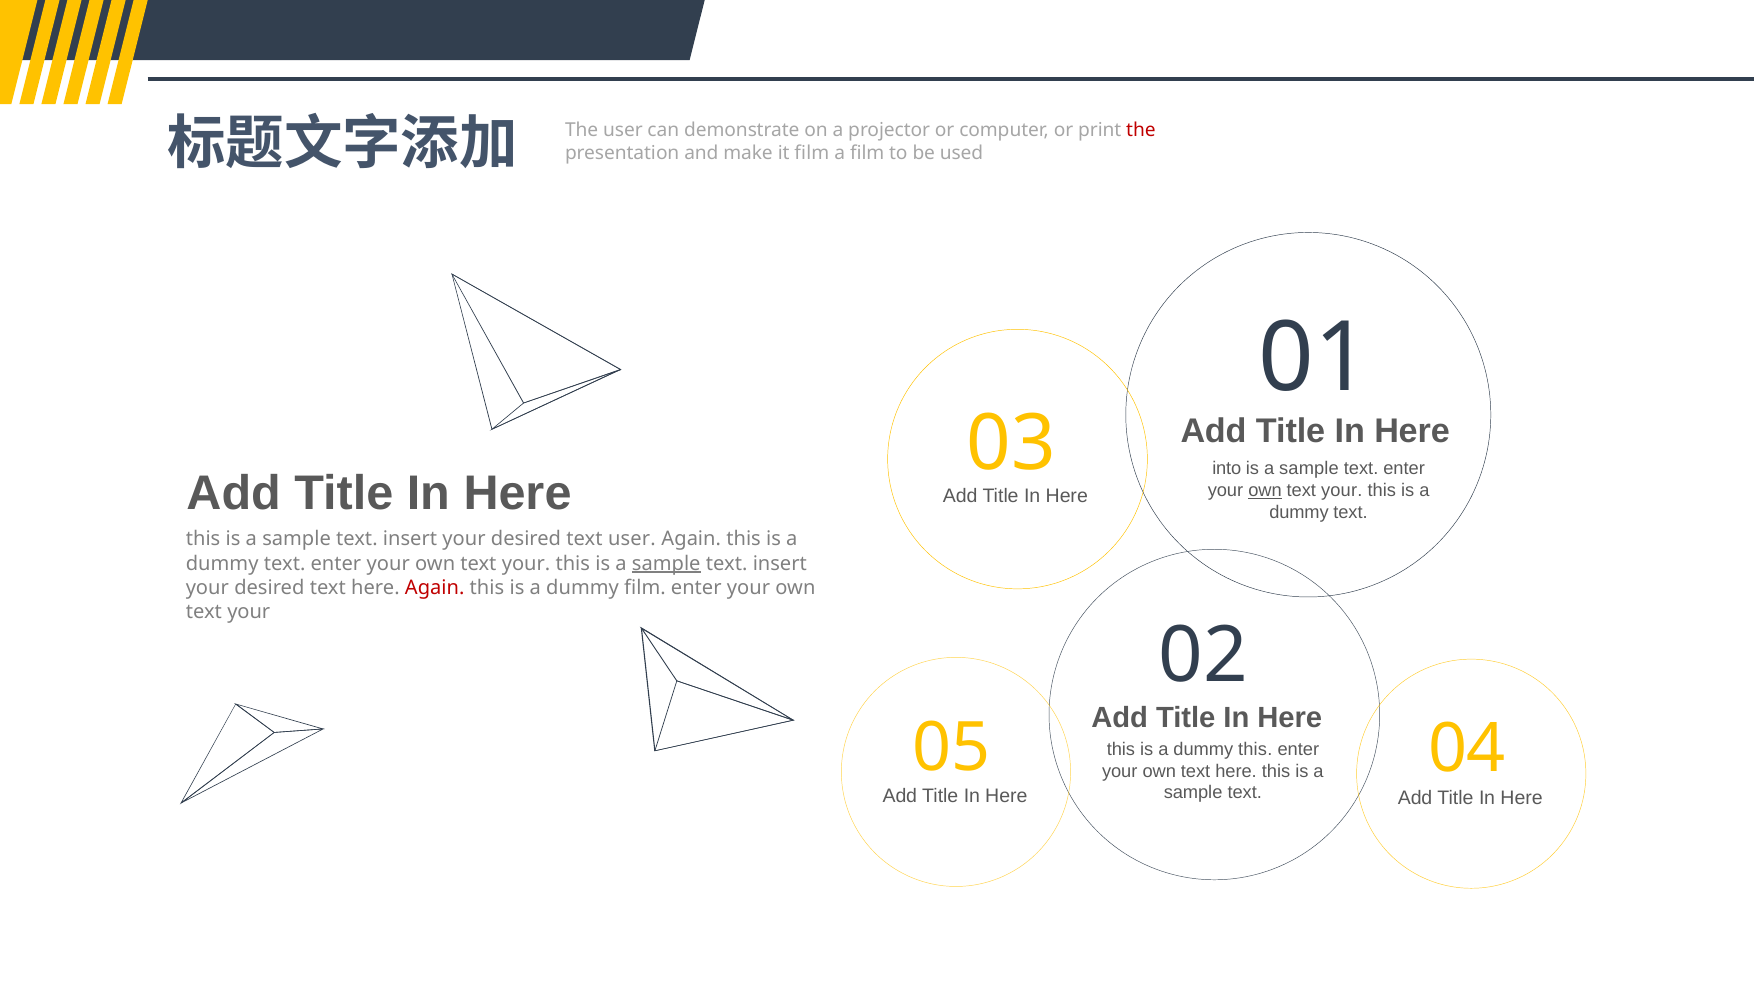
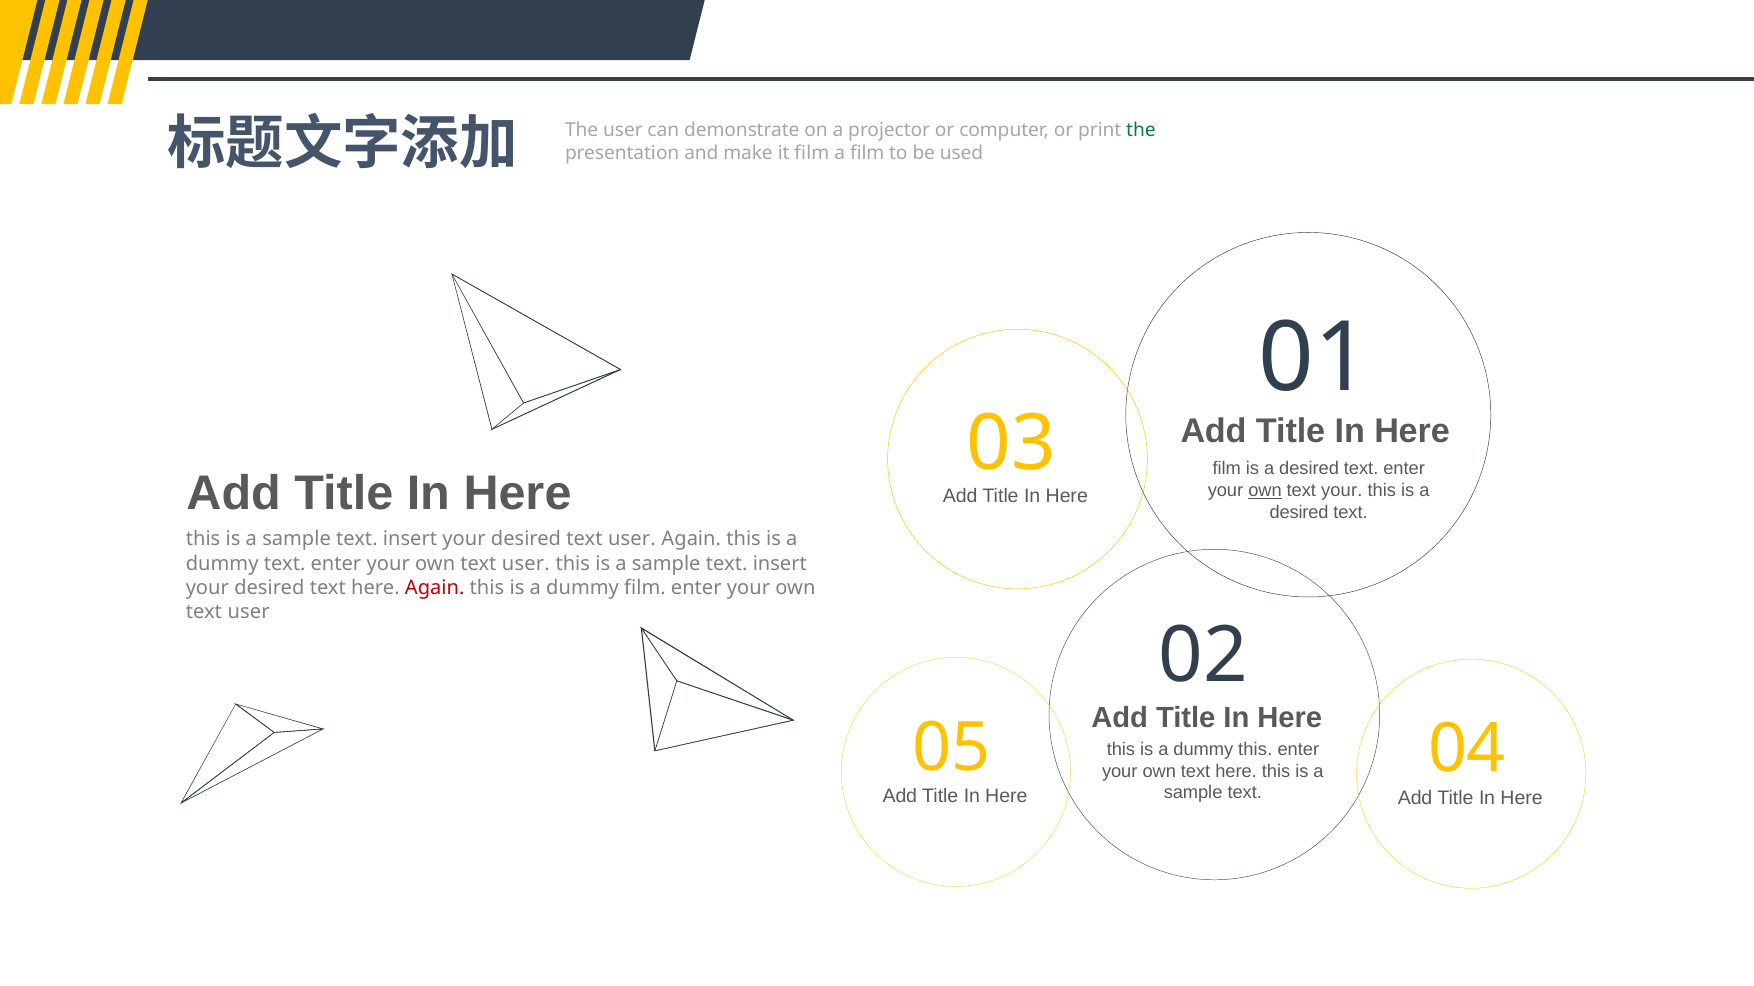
the colour: red -> green (1141, 130)
into: into -> film (1227, 469)
sample: sample -> desired (1309, 469)
dummy: dummy -> desired (1299, 512)
your: your -> user (526, 564)
sample underline: present -> none (666, 564)
your: your -> user (249, 612)
